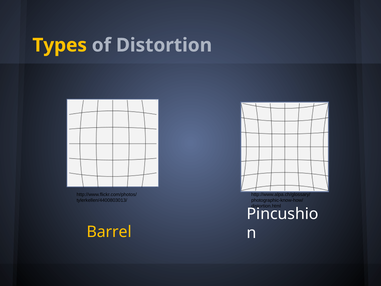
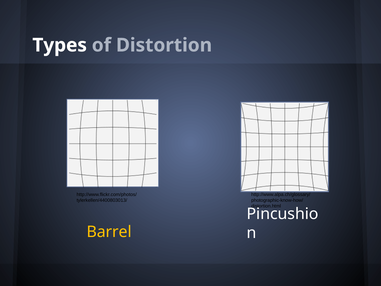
Types colour: yellow -> white (60, 45)
